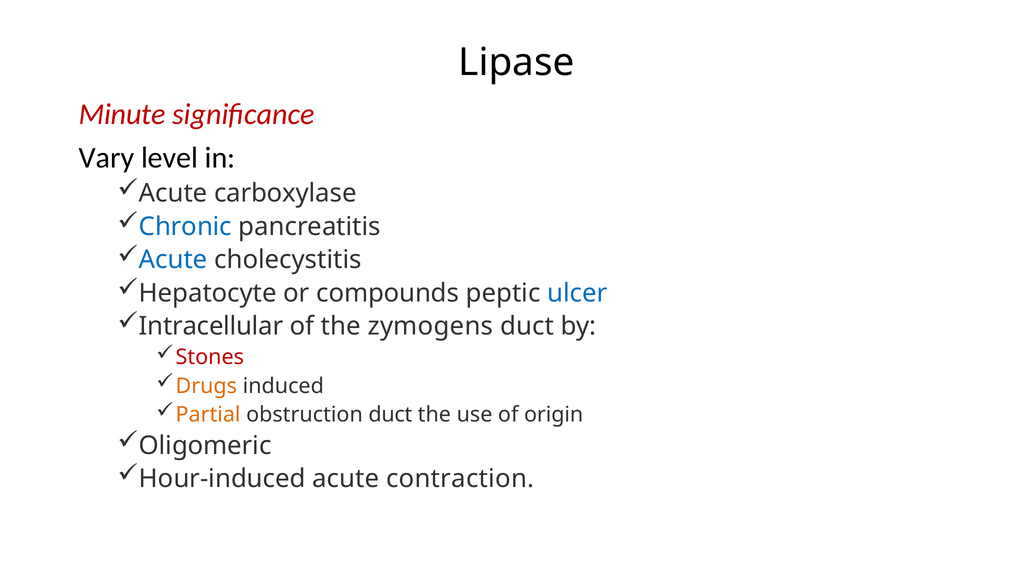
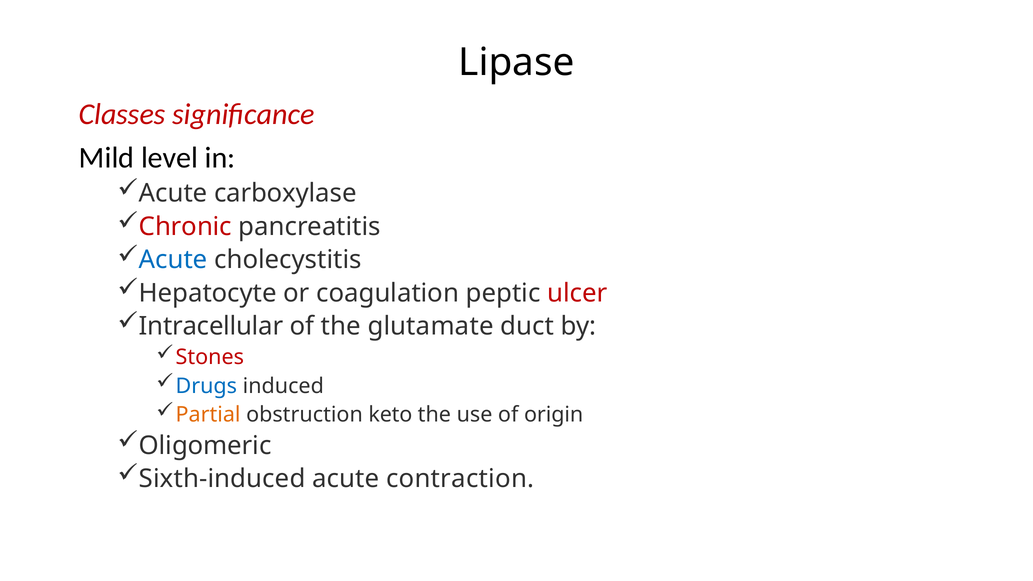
Minute: Minute -> Classes (122, 115)
Vary: Vary -> Mild (107, 158)
Chronic colour: blue -> red (185, 227)
compounds: compounds -> coagulation (388, 293)
ulcer colour: blue -> red (577, 293)
zymogens: zymogens -> glutamate (431, 326)
Drugs colour: orange -> blue (206, 386)
obstruction duct: duct -> keto (390, 415)
Hour-induced: Hour-induced -> Sixth-induced (222, 479)
